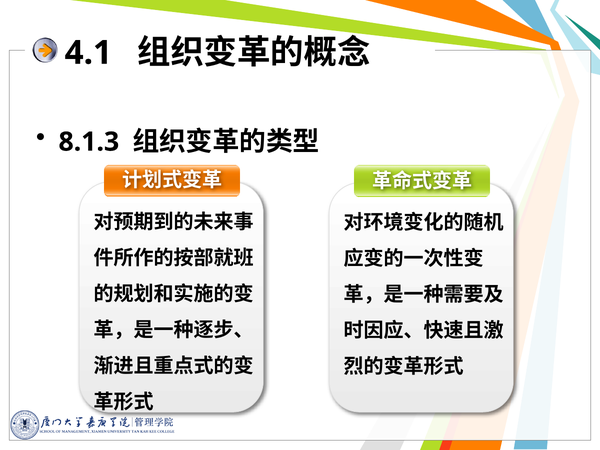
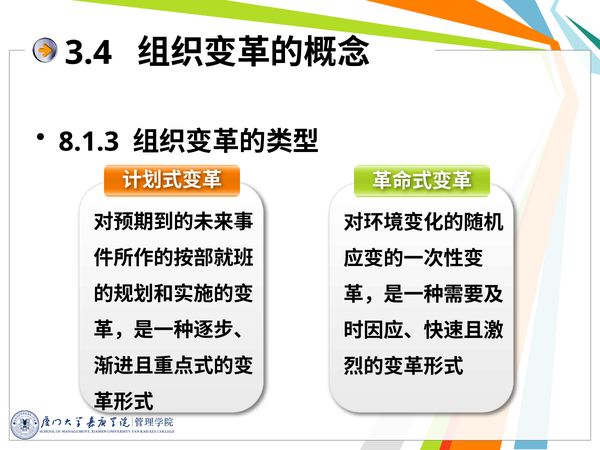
4.1: 4.1 -> 3.4 (88, 53)
